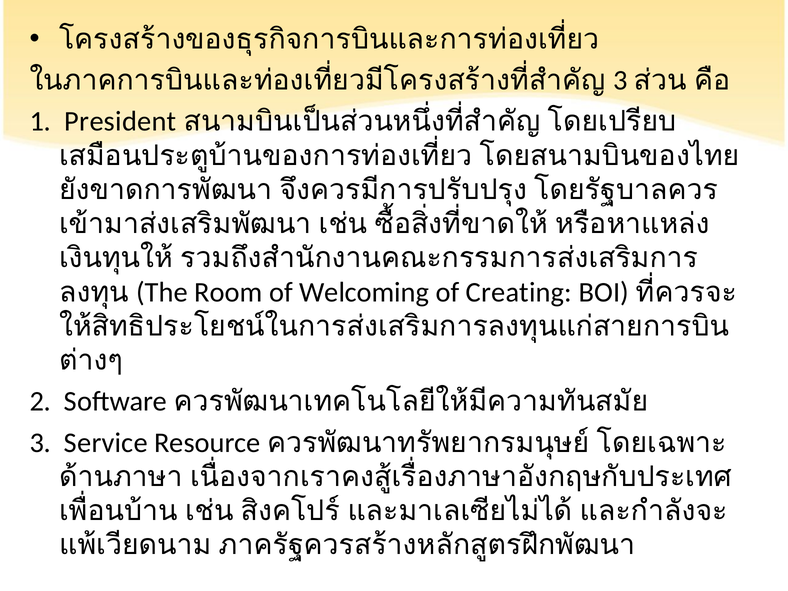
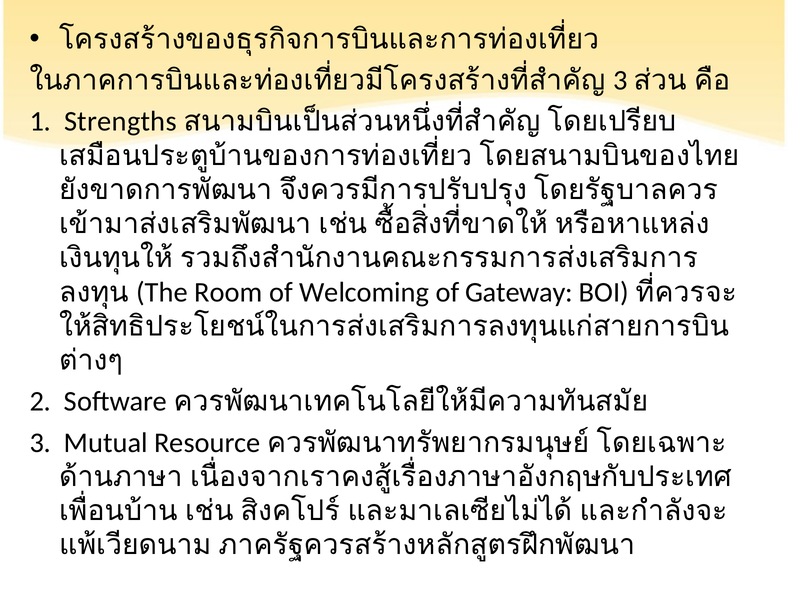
President: President -> Strengths (120, 122)
Creating: Creating -> Gateway (519, 292)
Service: Service -> Mutual (106, 443)
